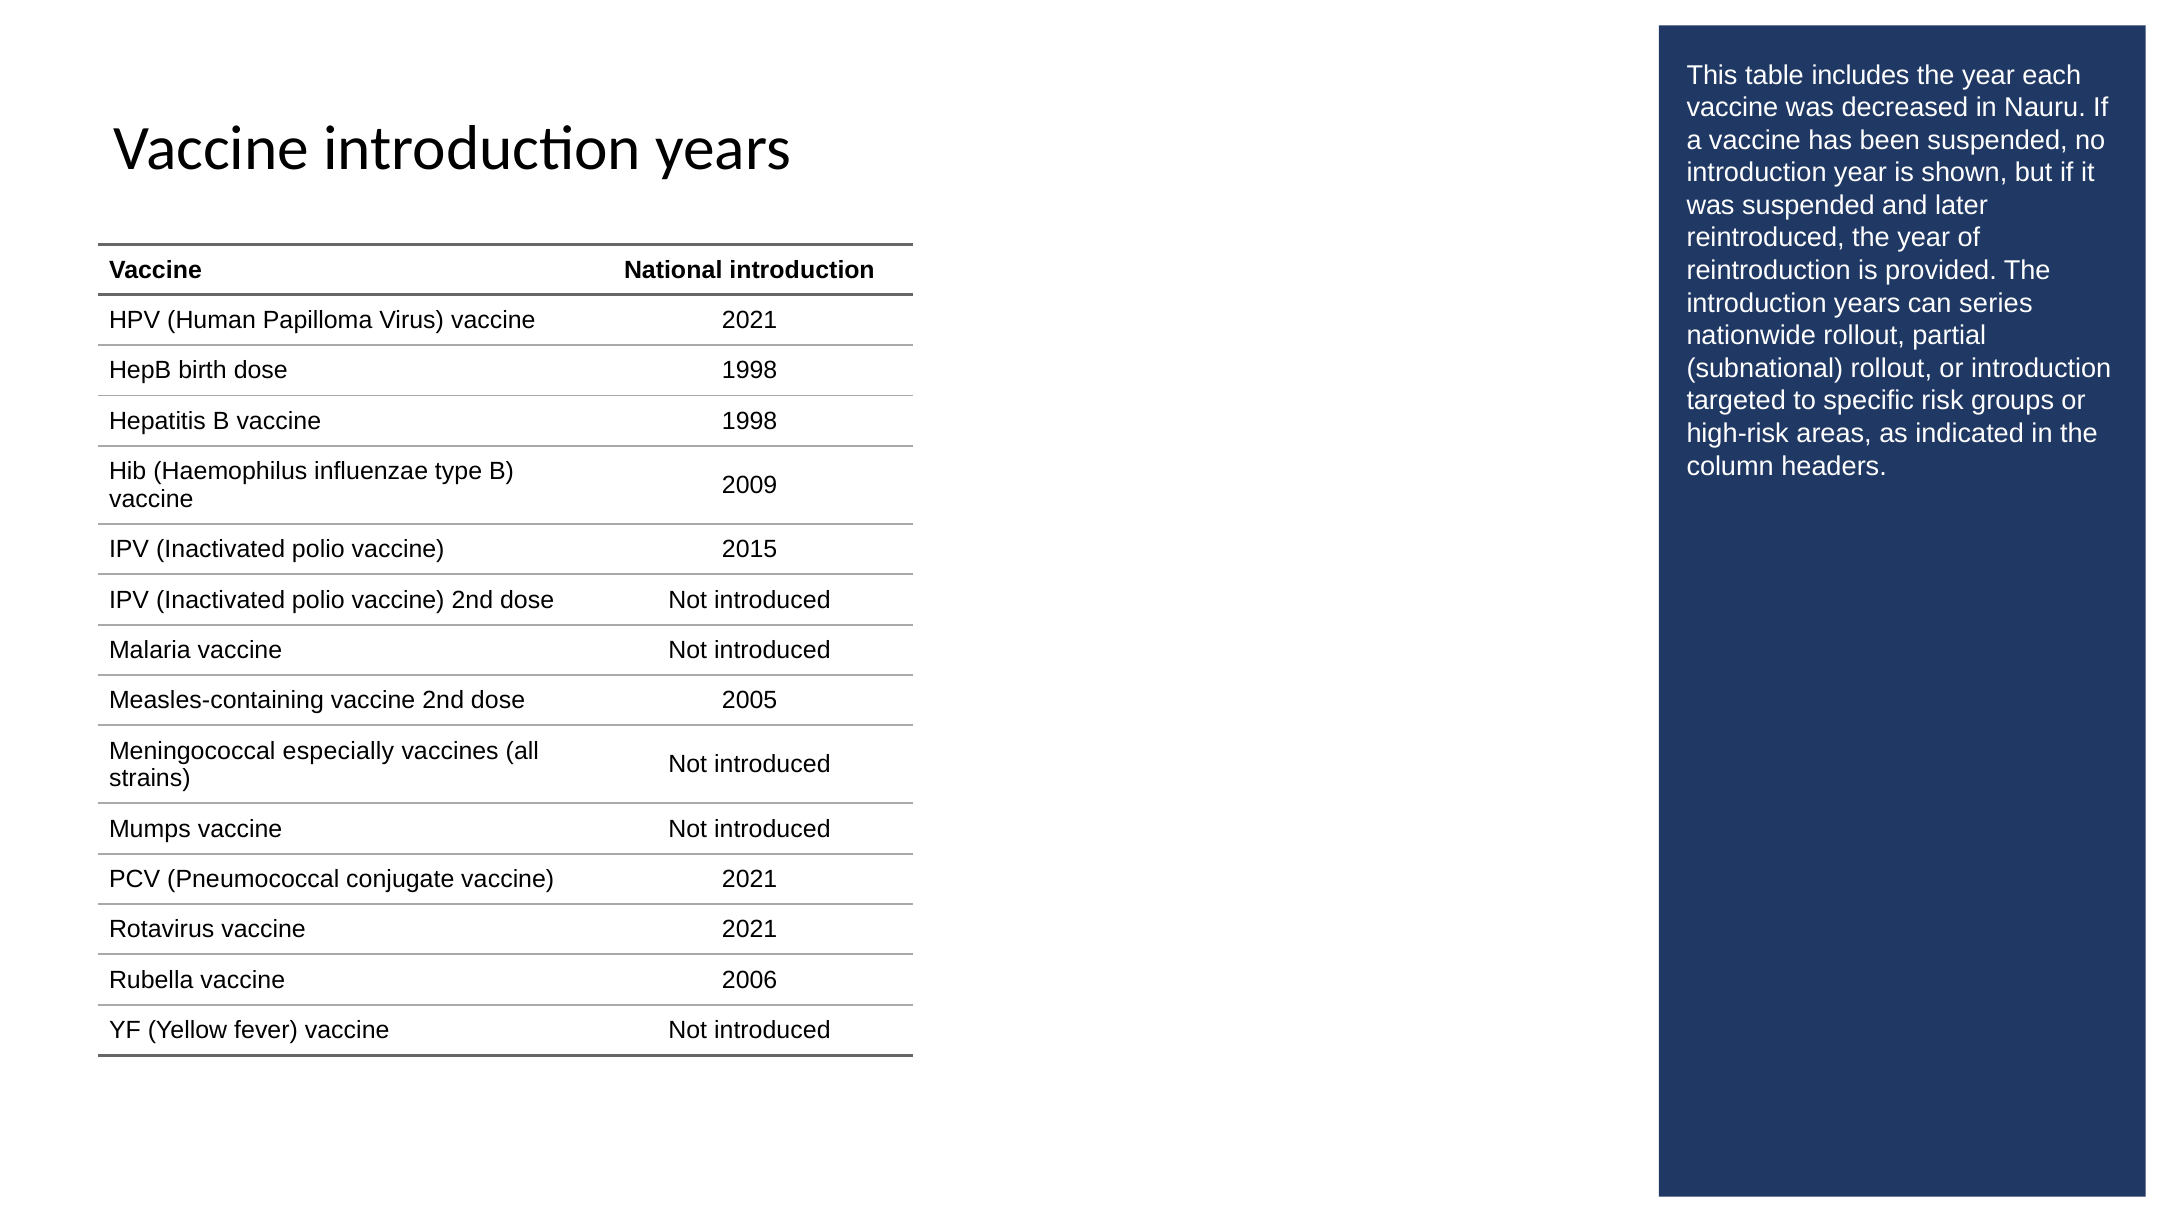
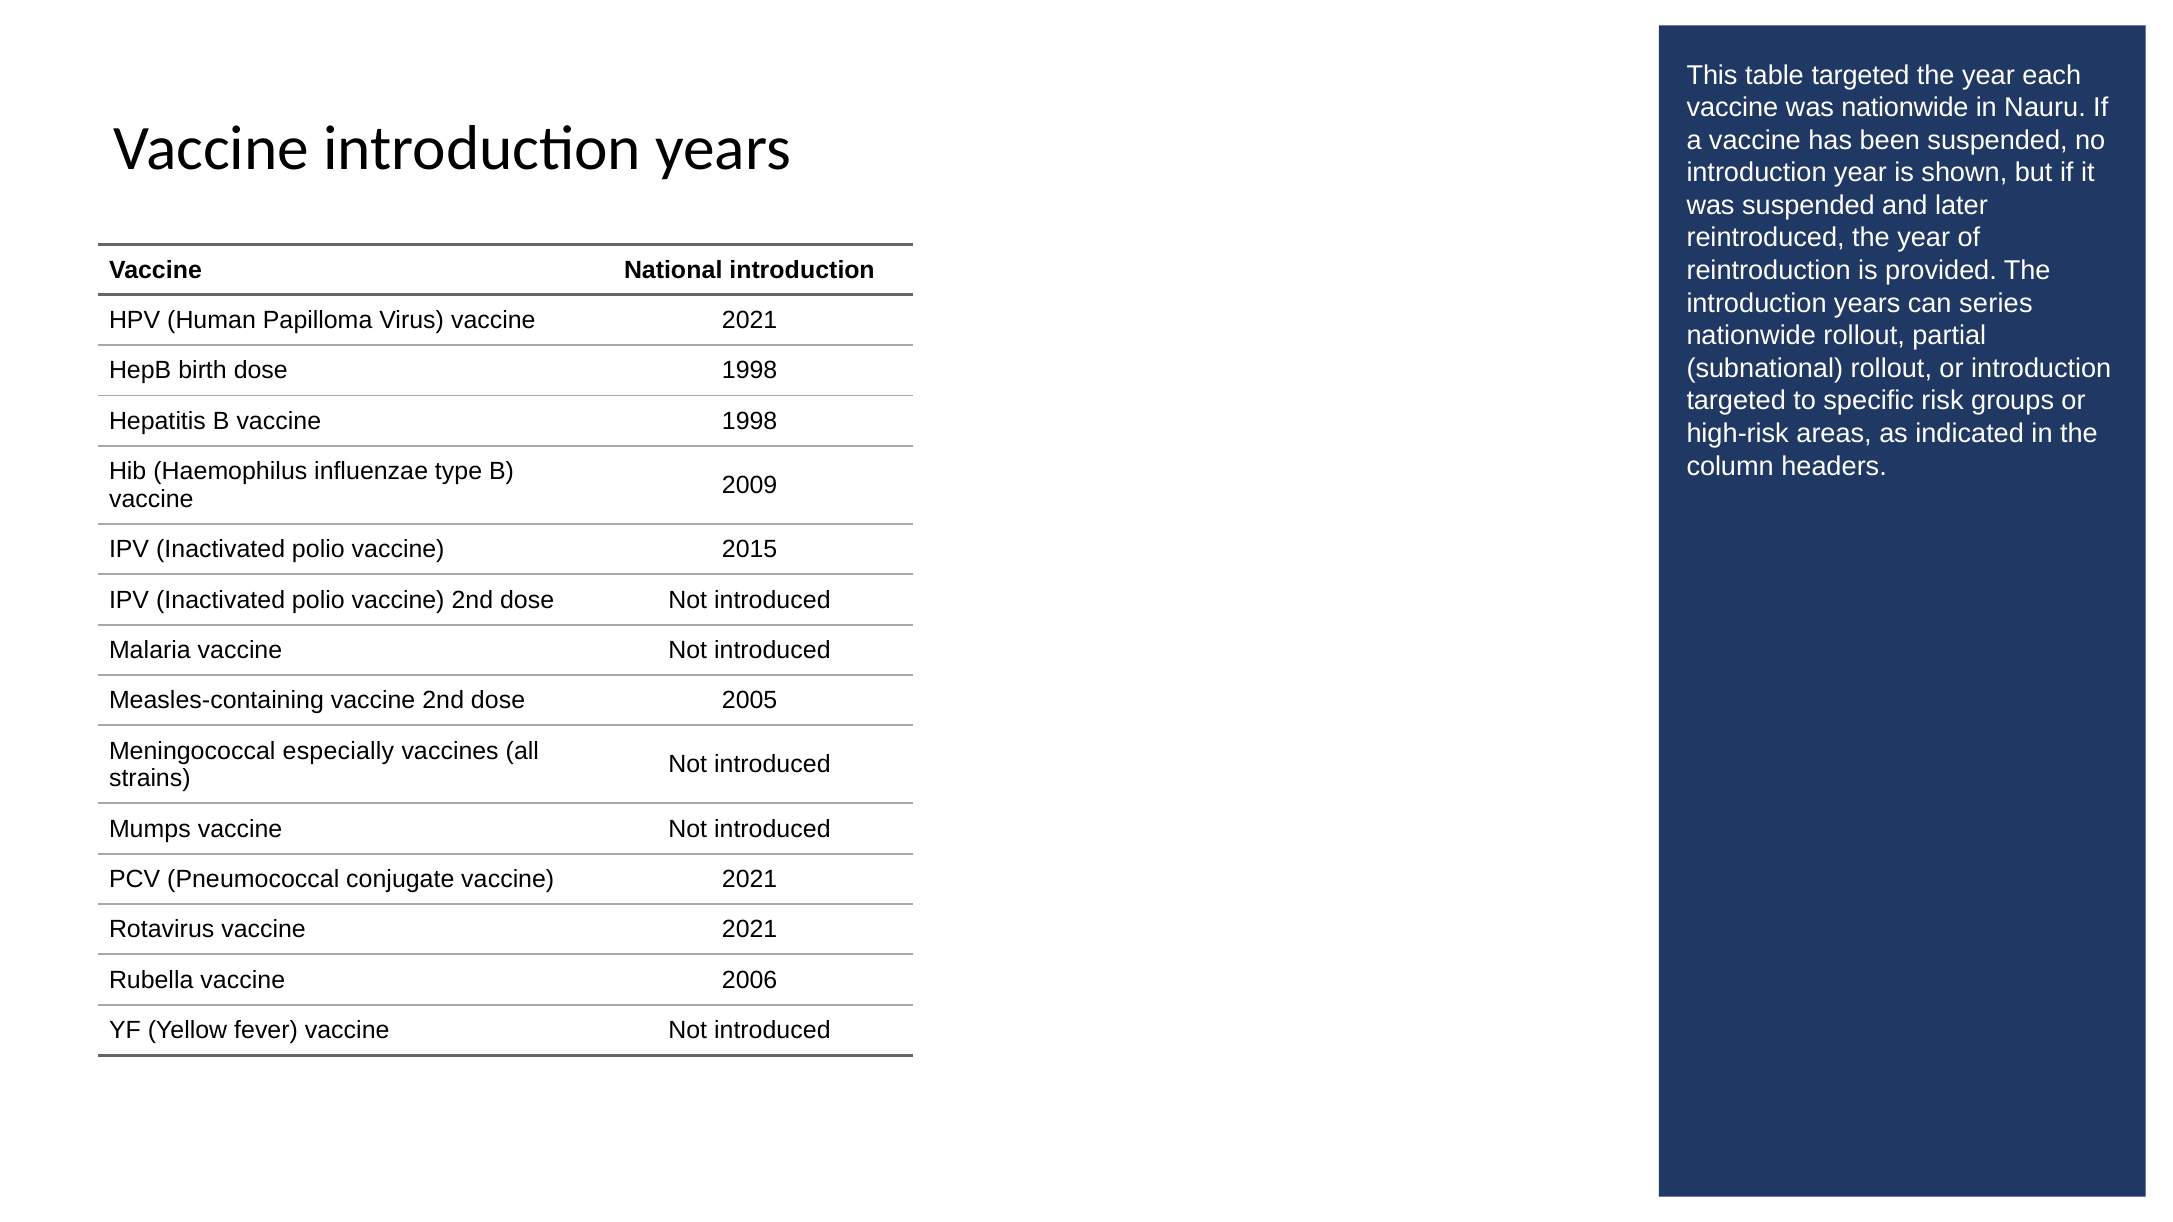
table includes: includes -> targeted (1861, 75)
was decreased: decreased -> nationwide (1905, 108)
